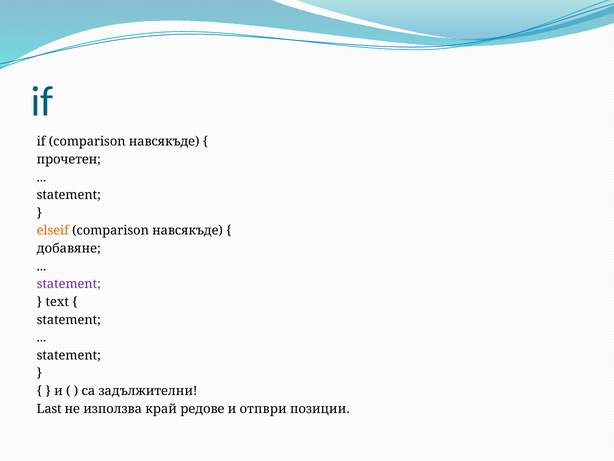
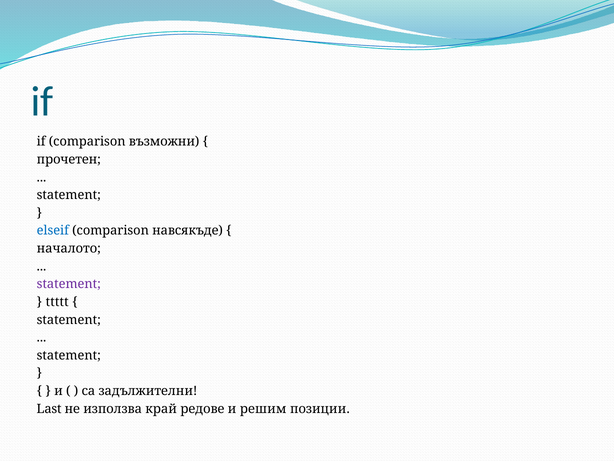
if comparison навсякъде: навсякъде -> възможни (164, 142)
elseif colour: orange -> blue (53, 231)
добавяне: добавяне -> началото (69, 248)
text: text -> ttttt (57, 302)
отпври: отпври -> решим (263, 408)
